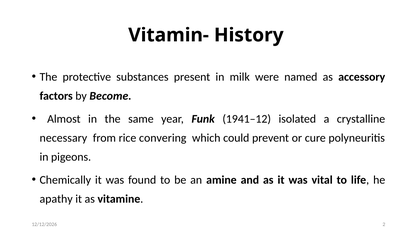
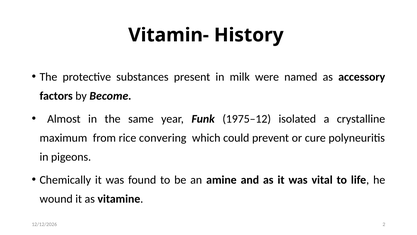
1941–12: 1941–12 -> 1975–12 (247, 119)
necessary: necessary -> maximum (63, 138)
apathy: apathy -> wound (56, 199)
